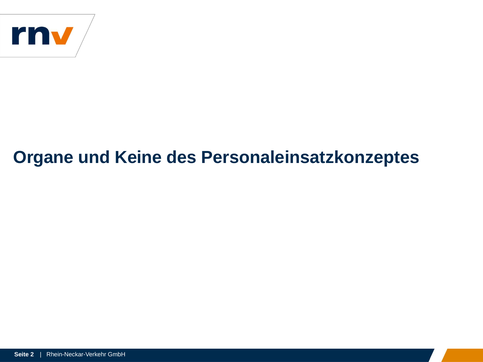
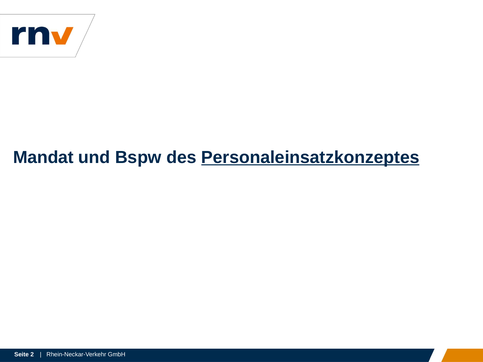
Organe: Organe -> Mandat (43, 158)
Keine: Keine -> Bspw (138, 158)
Personaleinsatzkonzeptes underline: none -> present (310, 158)
